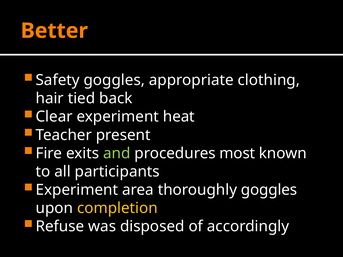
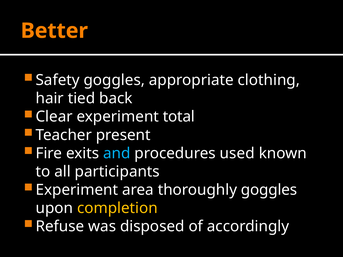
heat: heat -> total (179, 117)
and colour: light green -> light blue (117, 153)
most: most -> used (237, 153)
